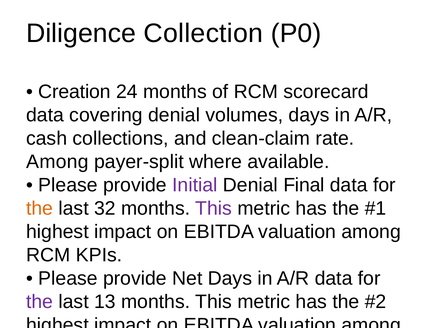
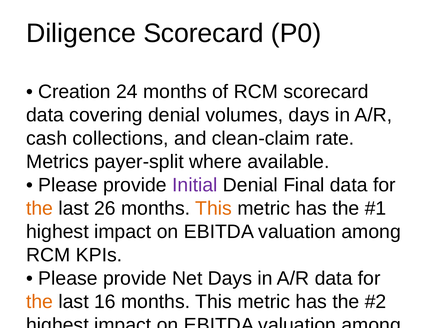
Diligence Collection: Collection -> Scorecard (204, 33)
Among: Among -> Metrics (57, 162)
32: 32 -> 26 (105, 208)
This colour: purple -> orange (214, 208)
the colour: purple -> orange (40, 301)
13: 13 -> 16 (105, 301)
